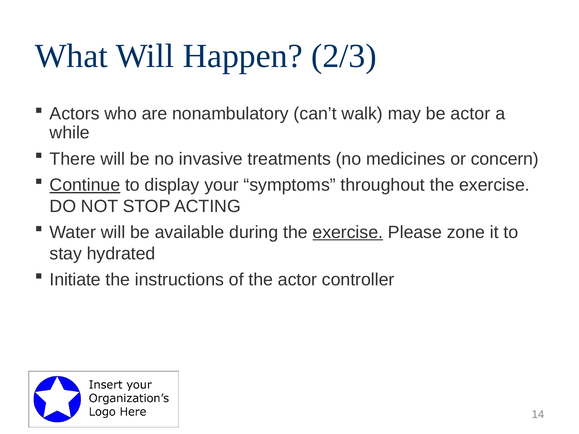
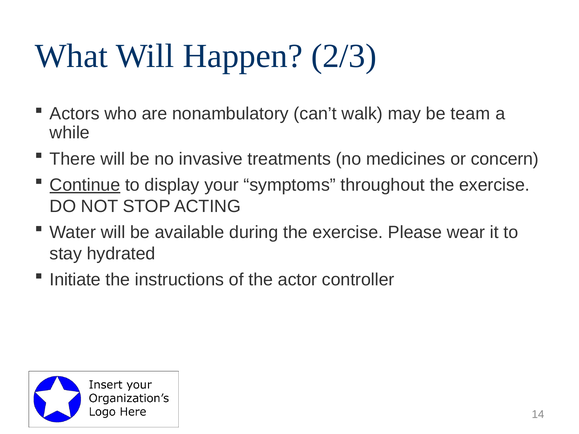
be actor: actor -> team (470, 114)
exercise underline: present -> none (348, 232)
zone: zone -> wear (466, 232)
